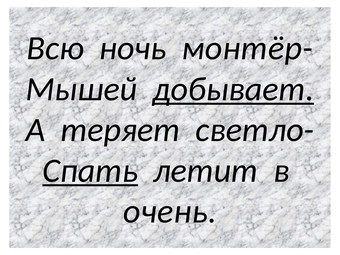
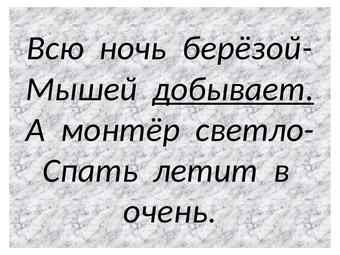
монтёр-: монтёр- -> берёзой- (247, 48)
теряет: теряет -> монтёр (120, 130)
Спать underline: present -> none (90, 171)
